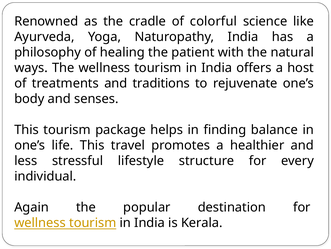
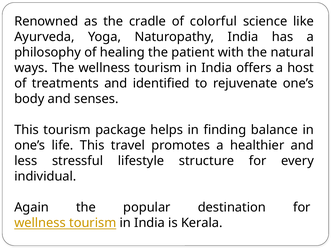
traditions: traditions -> identified (161, 83)
